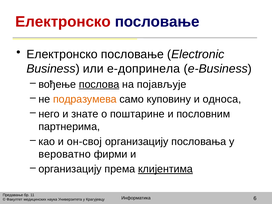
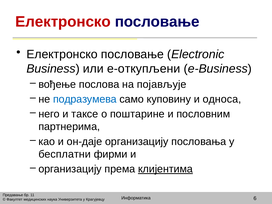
е-допринела: е-допринела -> е-откупљени (144, 69)
послова underline: present -> none (99, 84)
подразумева colour: orange -> blue (85, 99)
знате: знате -> таксе (85, 114)
он-свој: он-свој -> он-даје (84, 142)
вероватно: вероватно -> бесплатни (65, 154)
